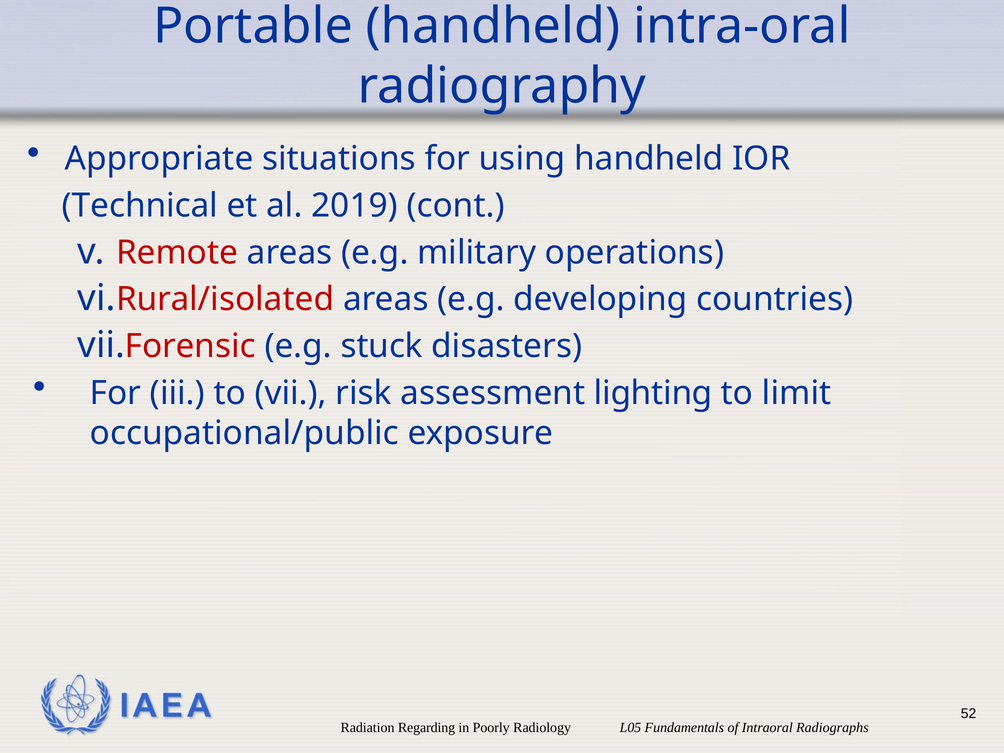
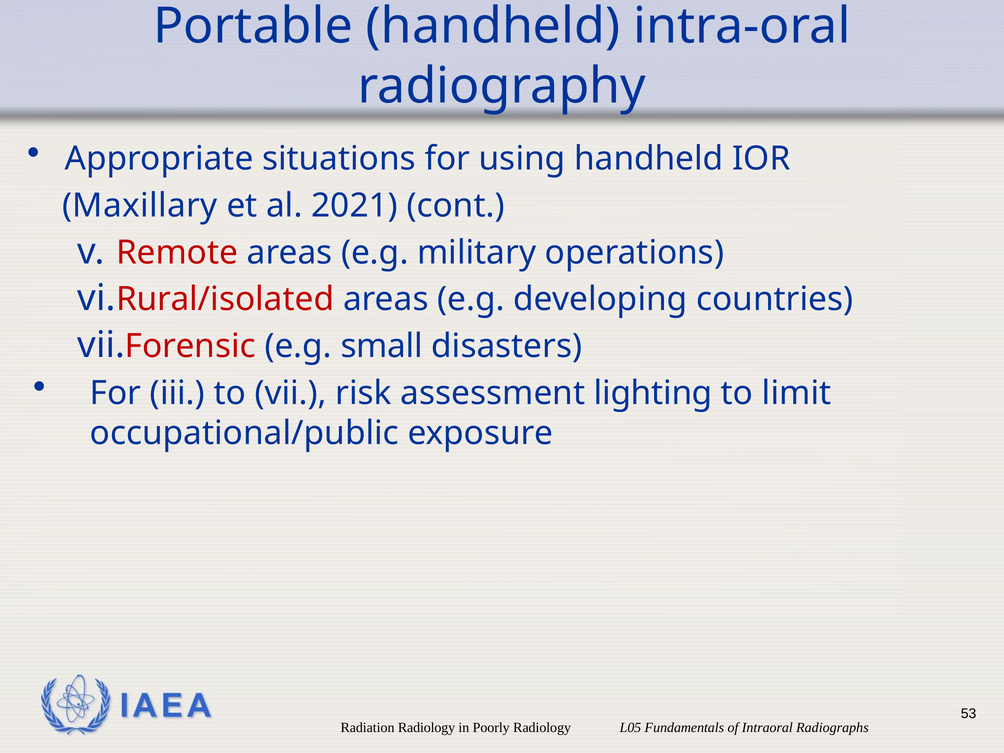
Technical: Technical -> Maxillary (140, 206)
2019: 2019 -> 2021 (355, 206)
stuck: stuck -> small (382, 346)
52: 52 -> 53 (969, 714)
Radiation Regarding: Regarding -> Radiology (427, 728)
